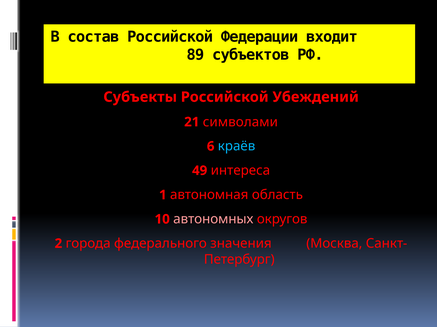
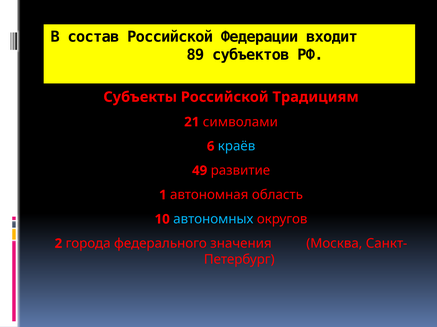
Убеждений: Убеждений -> Традициям (316, 97)
интереса: интереса -> развитие (240, 171)
автономных colour: pink -> light blue (213, 220)
